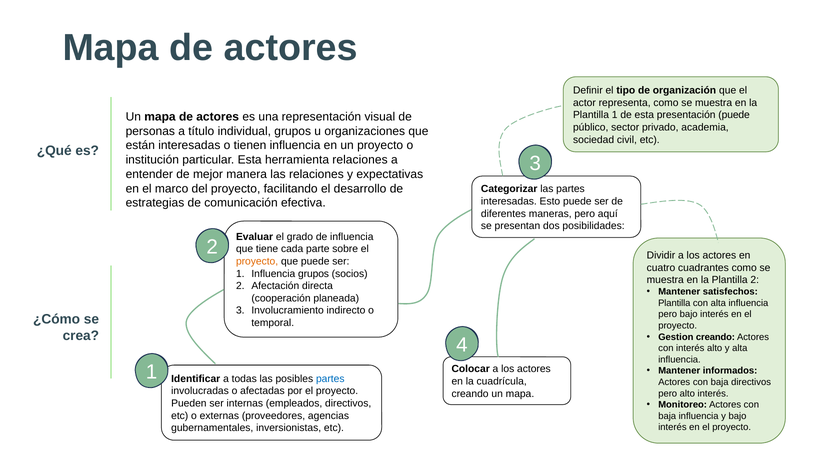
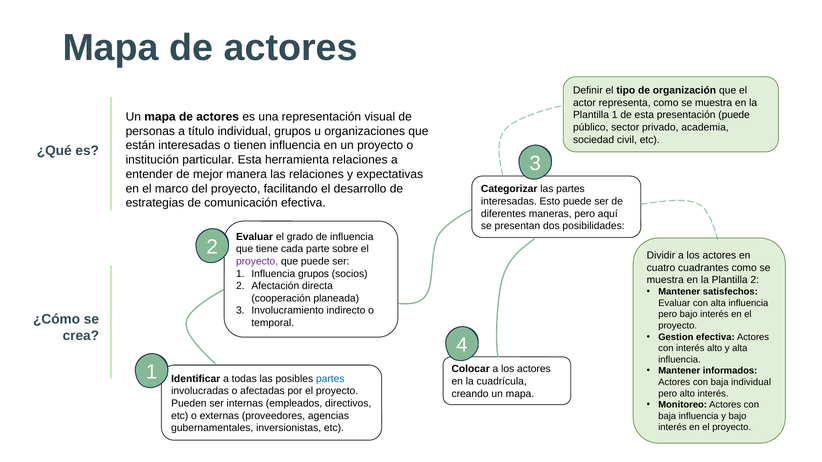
proyecto colour: orange -> purple (257, 262)
Plantilla: Plantilla -> Evaluar (674, 303)
Gestion creando: creando -> efectiva (715, 337)
baja directivos: directivos -> individual (751, 382)
